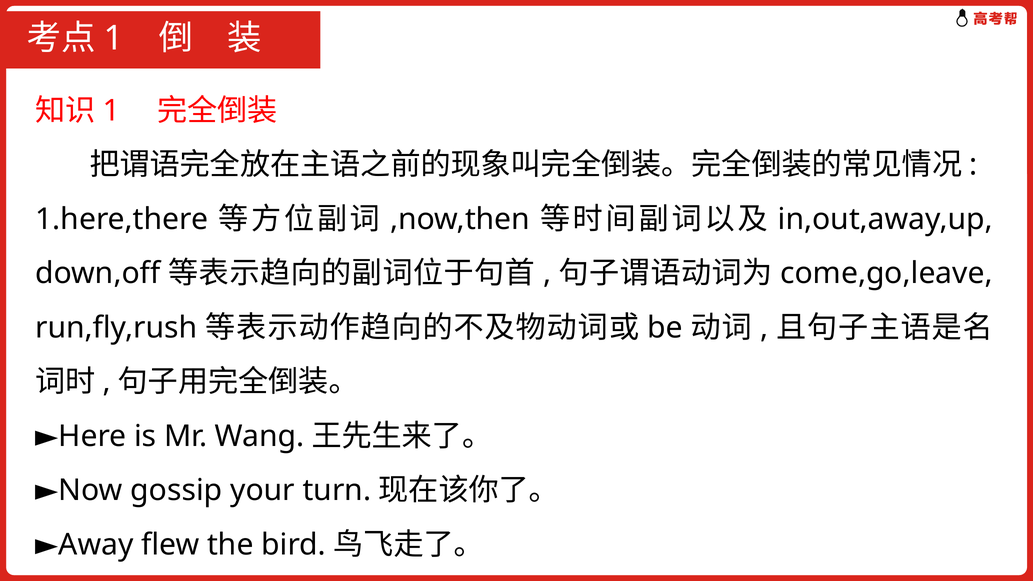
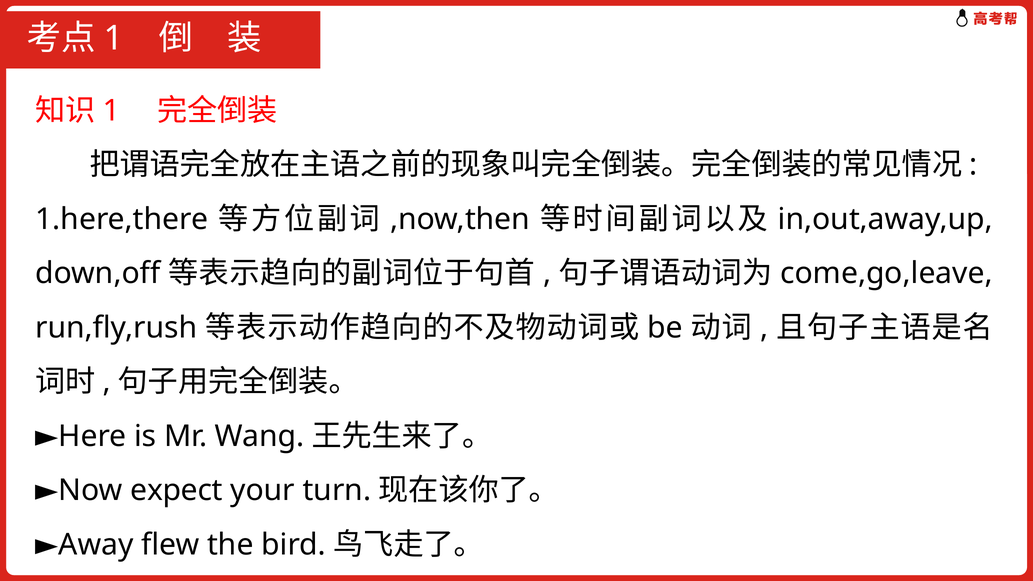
gossip: gossip -> expect (177, 490)
